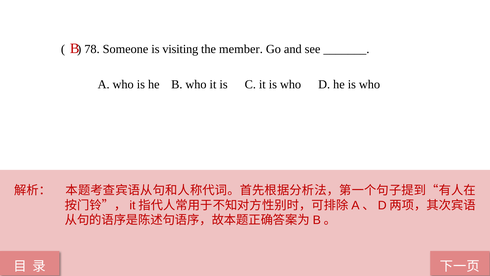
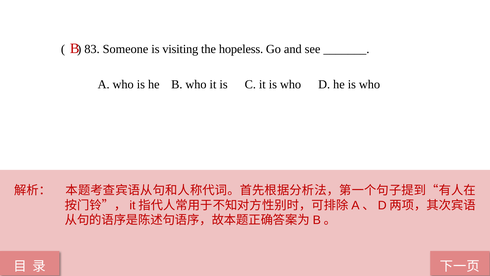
78: 78 -> 83 (92, 49)
member: member -> hopeless (241, 49)
